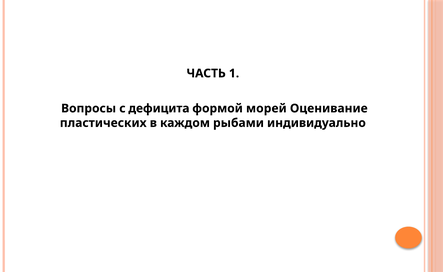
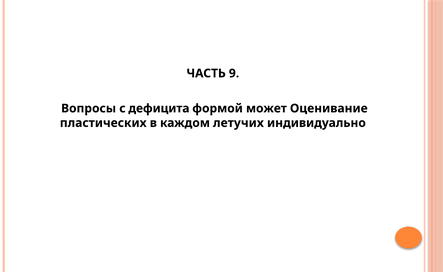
1: 1 -> 9 (234, 73)
морей: морей -> может (266, 108)
рыбами: рыбами -> летучих (238, 123)
